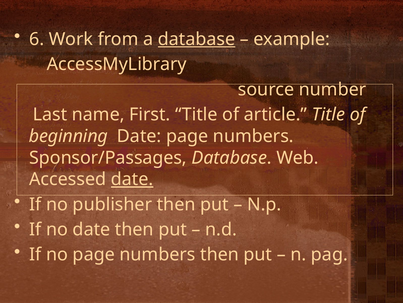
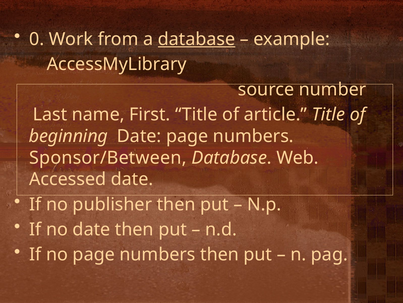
6: 6 -> 0 (37, 39)
Sponsor/Passages: Sponsor/Passages -> Sponsor/Between (108, 157)
date underline: present -> none (132, 179)
